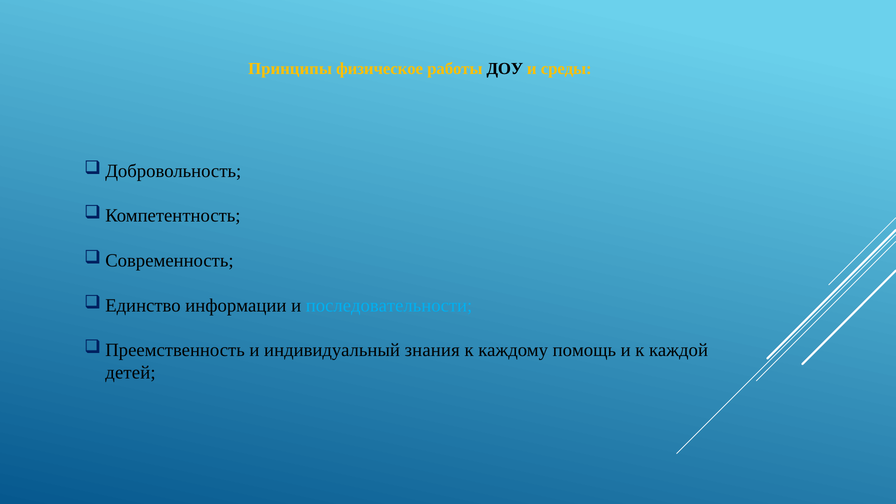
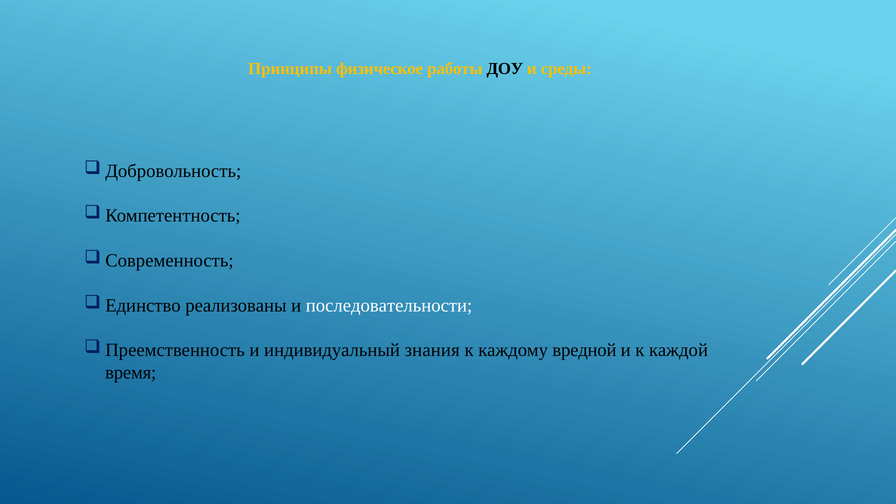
информации: информации -> реализованы (236, 305)
последовательности colour: light blue -> white (389, 305)
помощь: помощь -> вредной (584, 350)
детей: детей -> время (131, 373)
